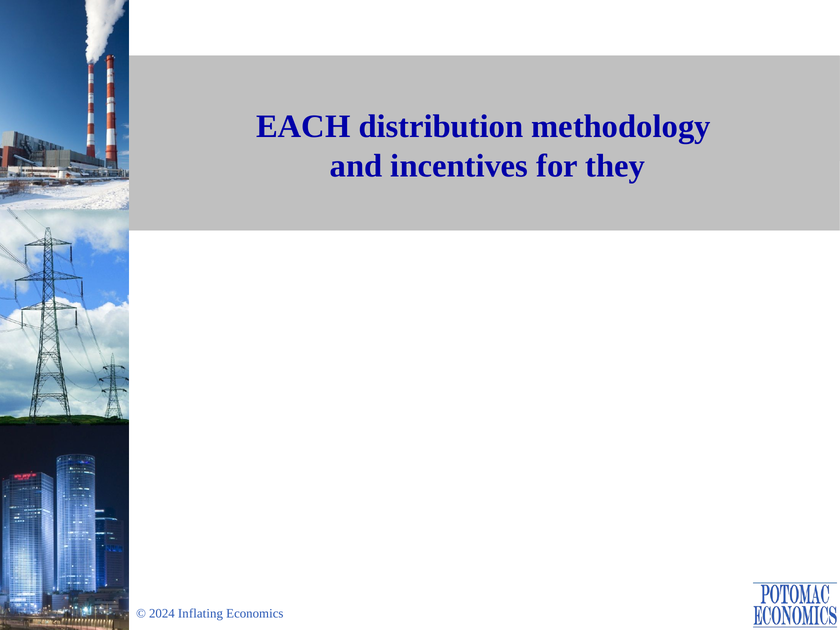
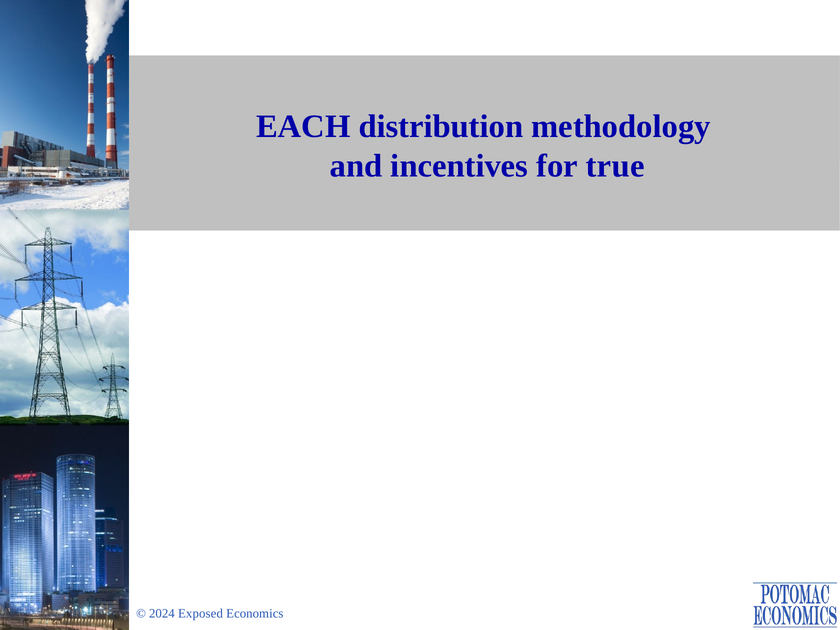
they: they -> true (615, 166)
Inflating: Inflating -> Exposed (200, 614)
